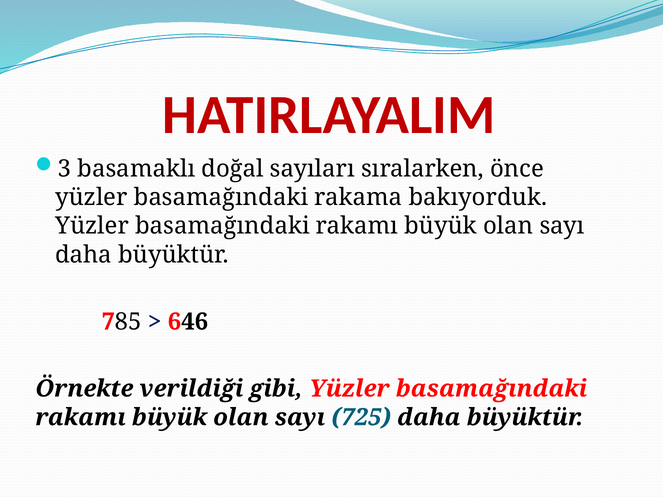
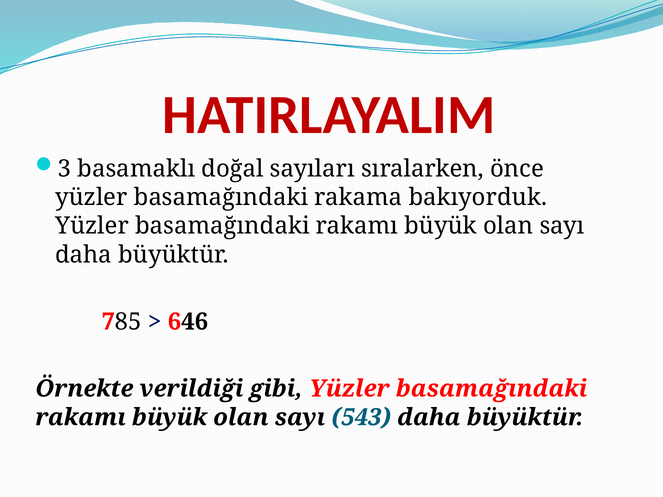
725: 725 -> 543 (361, 418)
